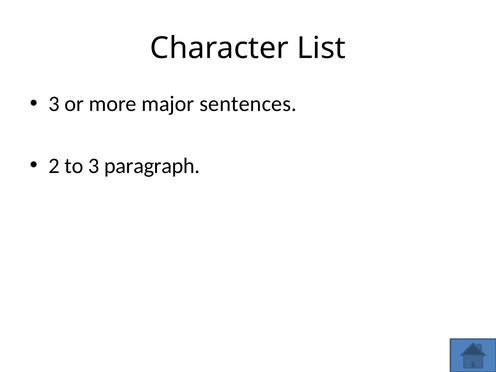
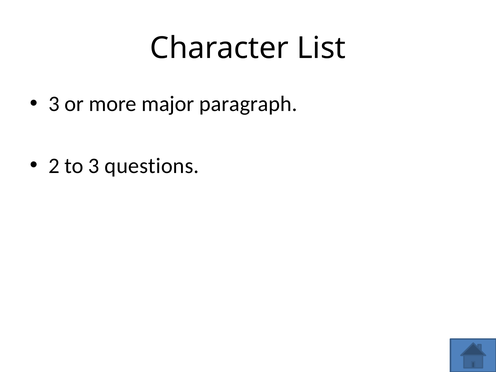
sentences: sentences -> paragraph (248, 104)
paragraph: paragraph -> questions (152, 166)
